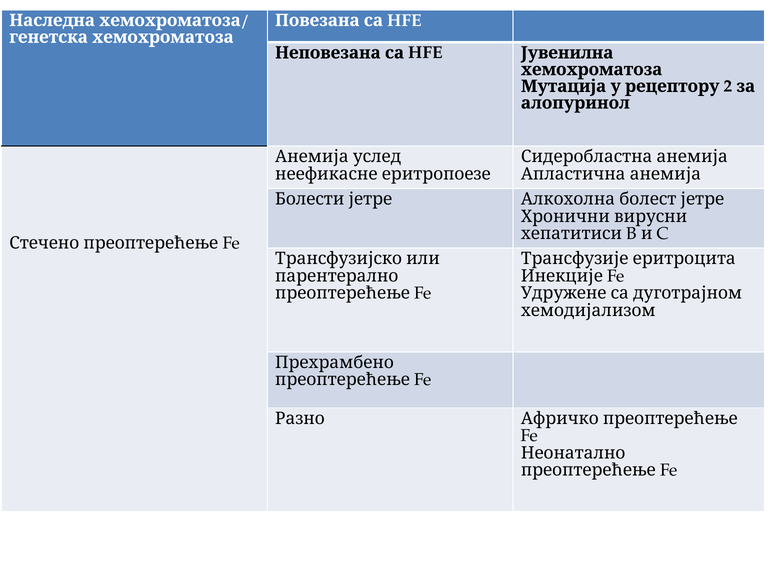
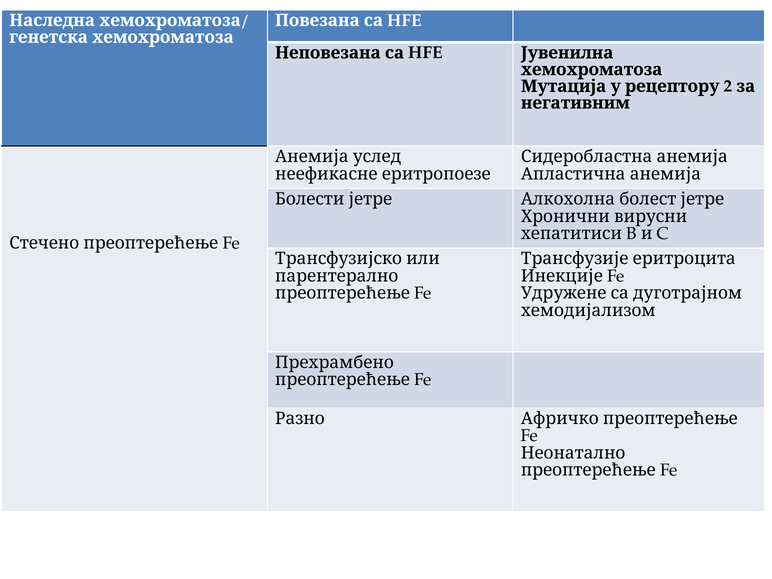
алопуринол: алопуринол -> негативним (575, 103)
